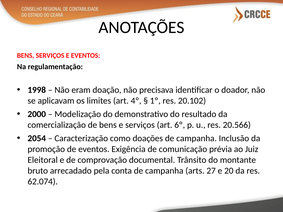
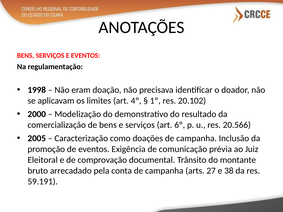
2054: 2054 -> 2005 (37, 138)
20: 20 -> 38 (229, 171)
62.074: 62.074 -> 59.191 (43, 182)
